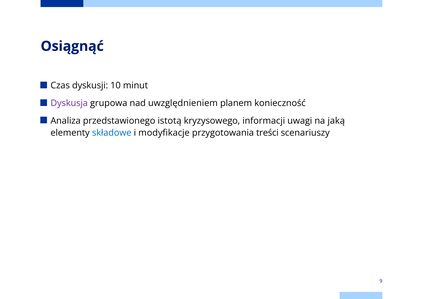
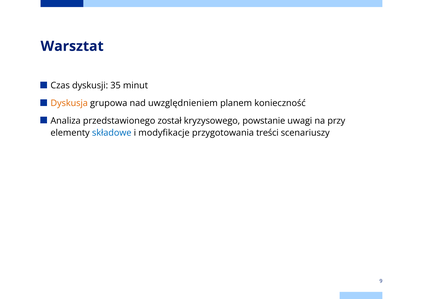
Osiągnąć: Osiągnąć -> Warsztat (72, 46)
10: 10 -> 35 (116, 86)
Dyskusja colour: purple -> orange (69, 103)
istotą: istotą -> został (170, 121)
informacji: informacji -> powstanie (264, 121)
jaką: jaką -> przy (336, 121)
